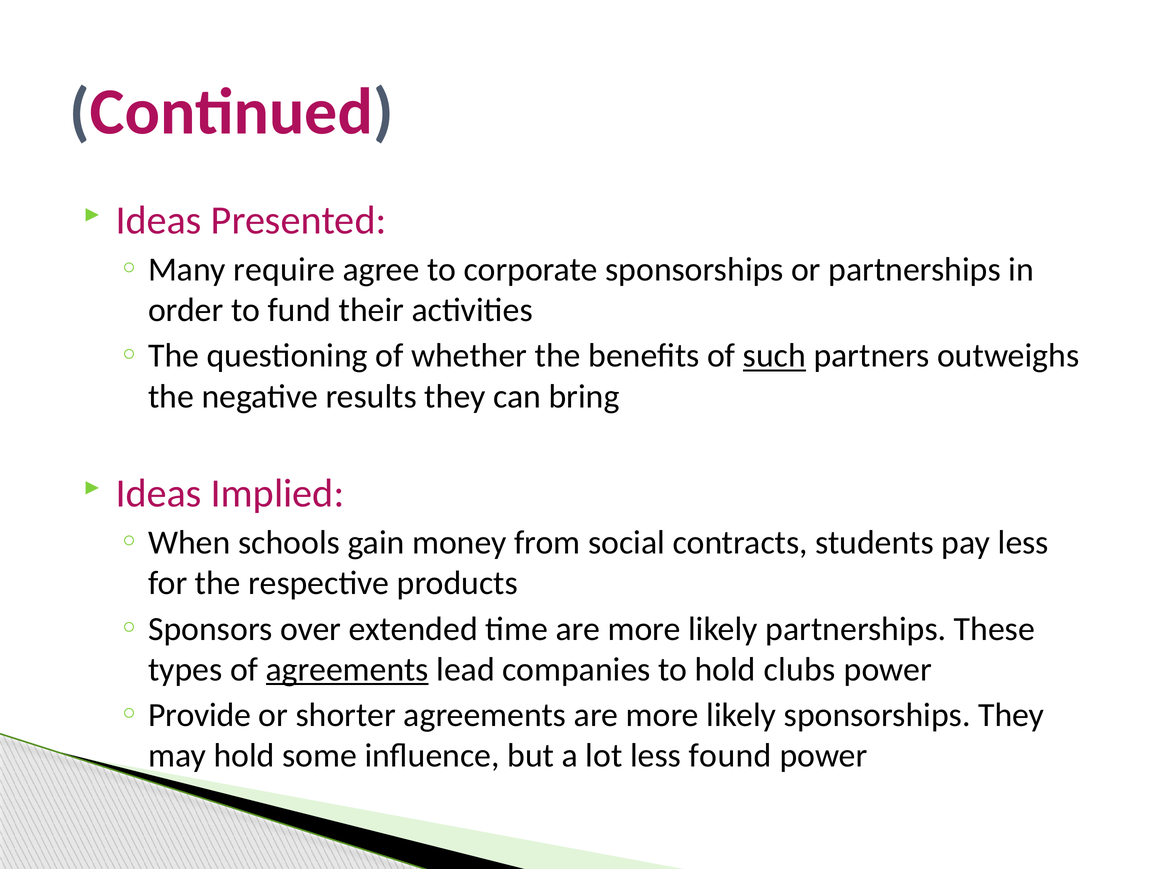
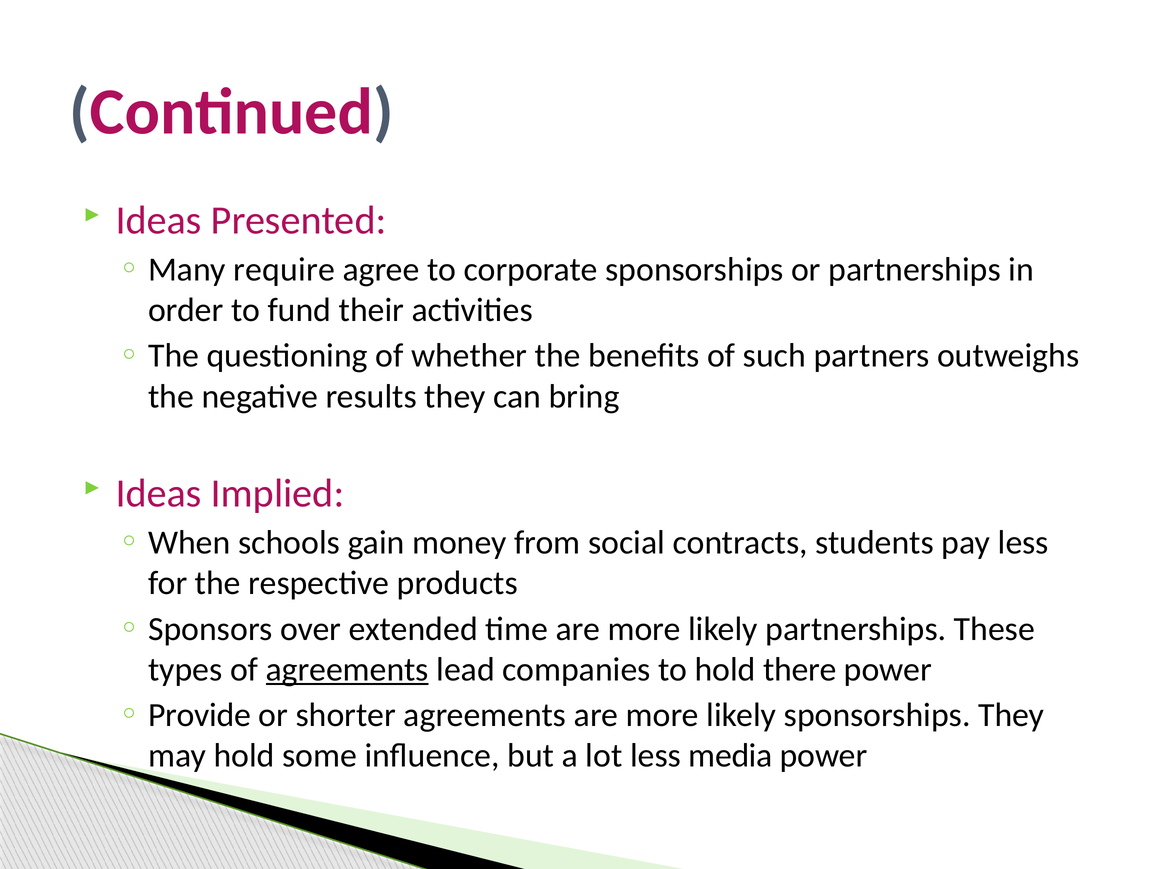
such underline: present -> none (774, 356)
clubs: clubs -> there (800, 670)
found: found -> media (730, 756)
